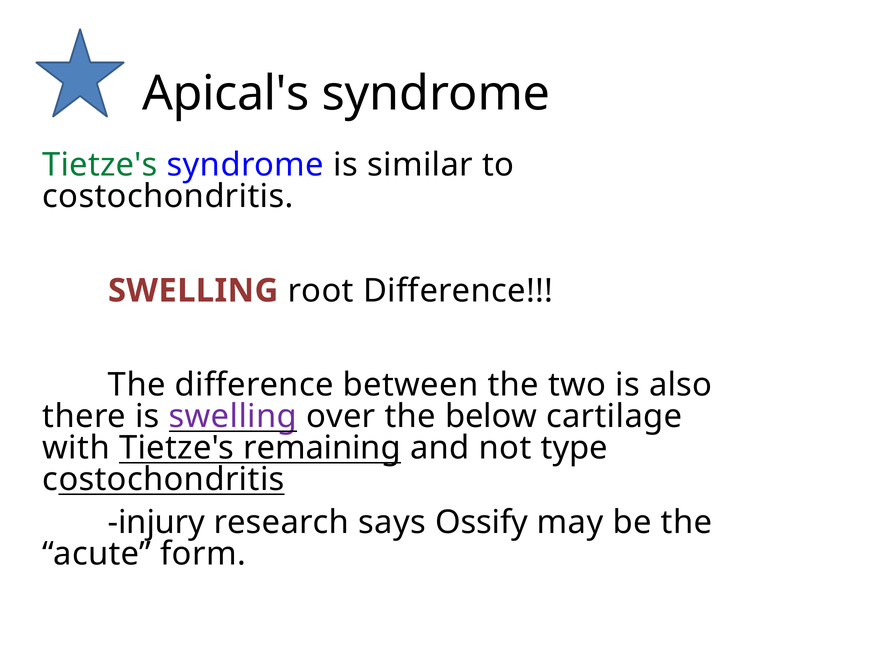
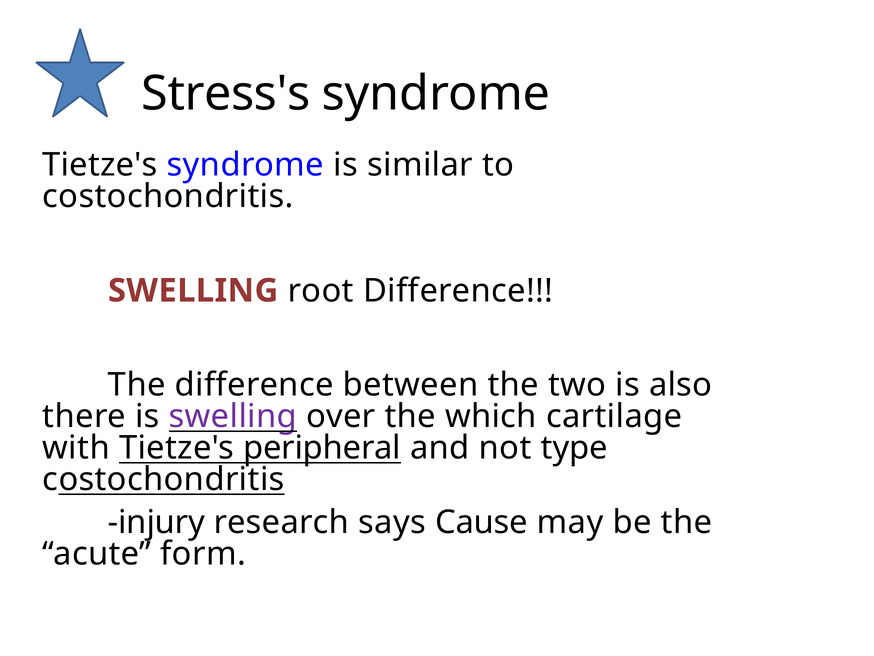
Apical's: Apical's -> Stress's (226, 94)
Tietze's colour: green -> black (100, 165)
below: below -> which (491, 416)
remaining: remaining -> peripheral (322, 448)
Ossify: Ossify -> Cause (482, 522)
